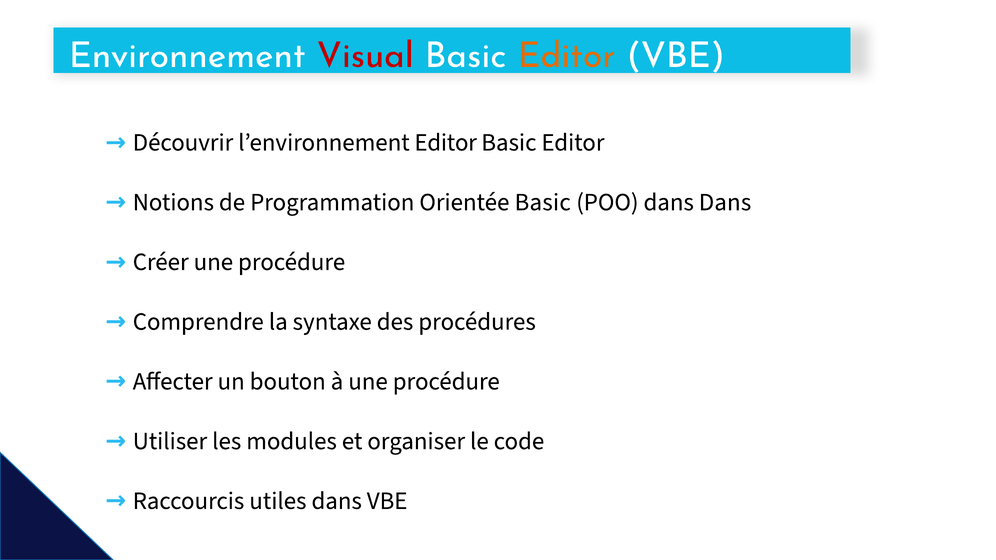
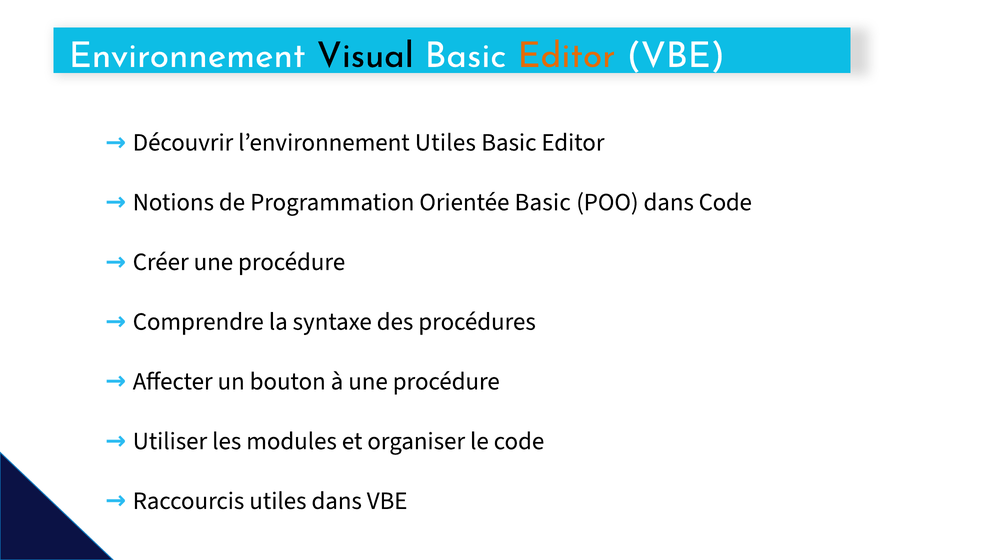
Visual colour: red -> black (365, 55)
l’environnement Editor: Editor -> Utiles (445, 142)
dans Dans: Dans -> Code (725, 202)
